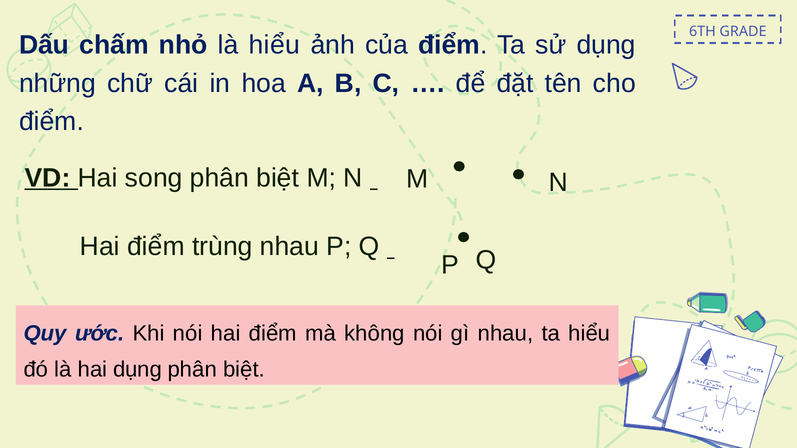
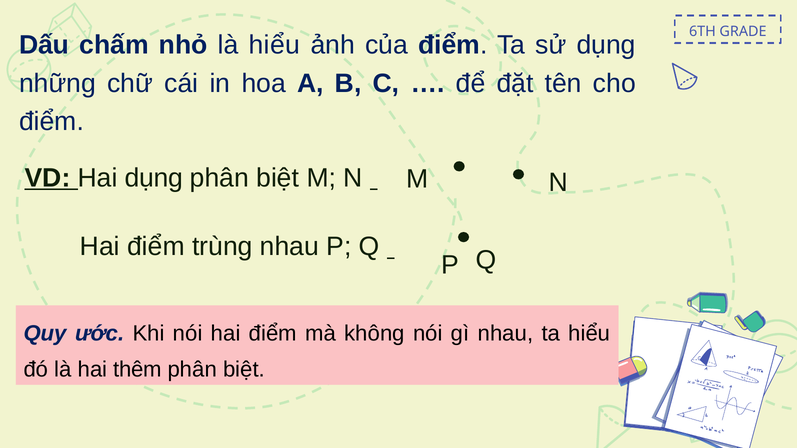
Hai song: song -> dụng (154, 178)
hai dụng: dụng -> thêm (138, 370)
